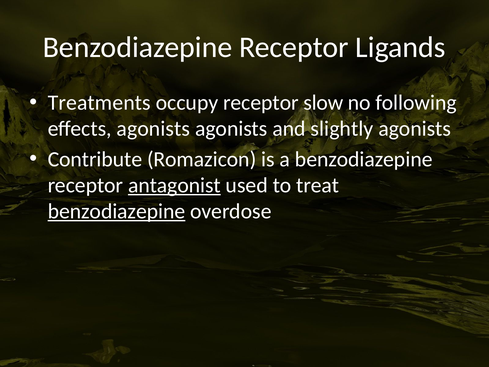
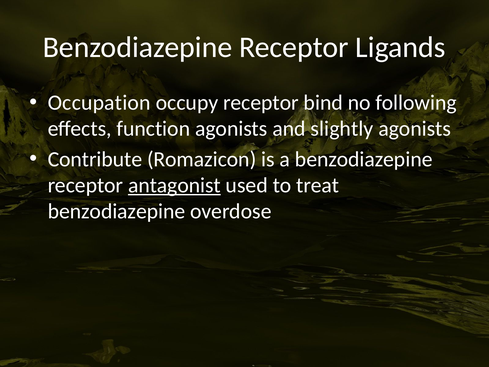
Treatments: Treatments -> Occupation (99, 103)
slow: slow -> bind (323, 103)
effects agonists: agonists -> function (153, 129)
benzodiazepine underline: present -> none (117, 211)
